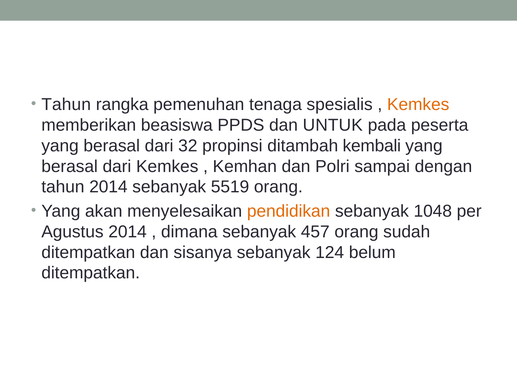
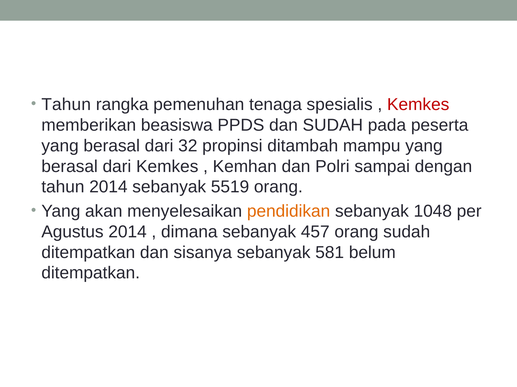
Kemkes colour: orange -> red (418, 105)
dan UNTUK: UNTUK -> SUDAH (333, 125)
kembali: kembali -> mampu (372, 146)
124: 124 -> 581 (330, 253)
